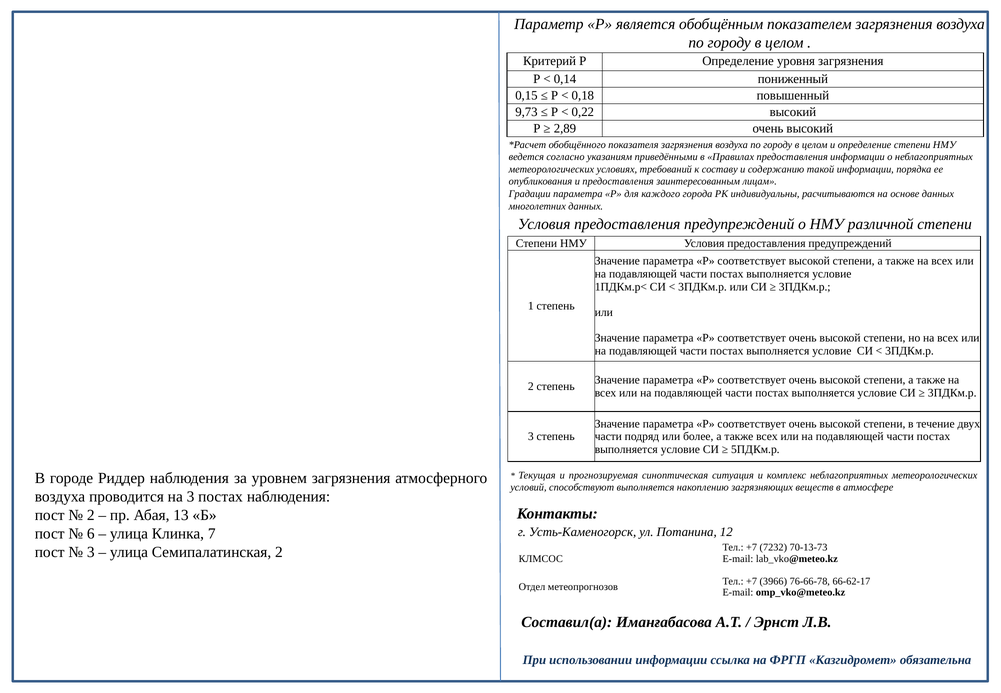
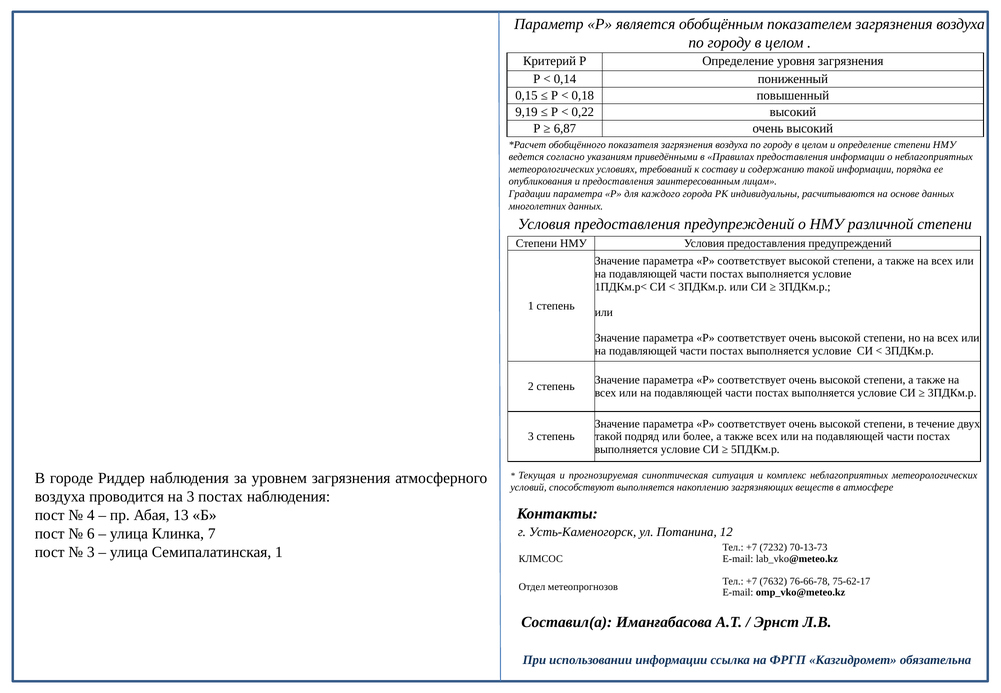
9,73: 9,73 -> 9,19 (526, 112)
2,89: 2,89 -> 6,87 (565, 128)
части: части -> такой (608, 437)
2: 2 -> 4 (91, 515)
Семипалатинская 2: 2 -> 1 (279, 552)
3966: 3966 -> 7632 (773, 581)
66-62-17: 66-62-17 -> 75-62-17 (851, 581)
